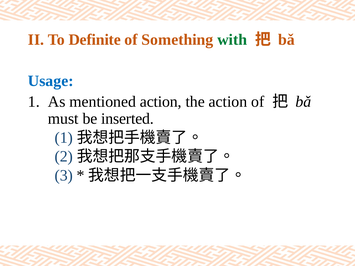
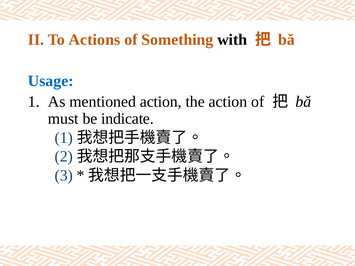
Definite: Definite -> Actions (95, 40)
with colour: green -> black (232, 40)
inserted: inserted -> indicate (127, 119)
